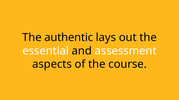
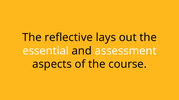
authentic: authentic -> reflective (69, 38)
